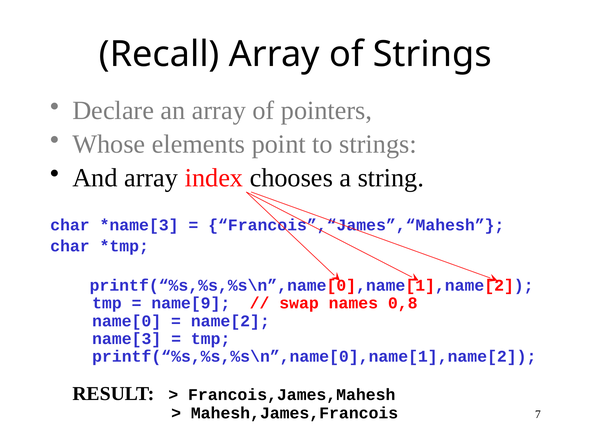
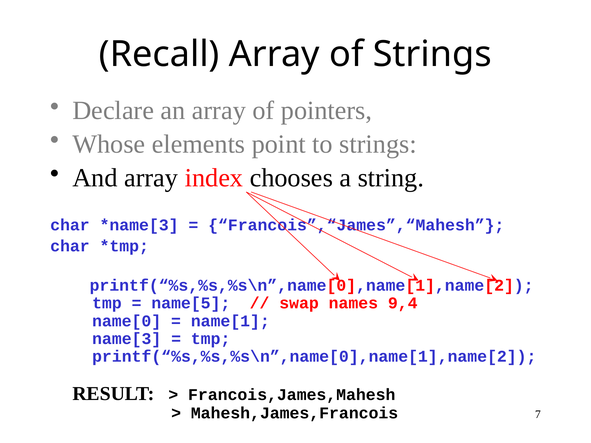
name[9: name[9 -> name[5 (191, 303)
0,8: 0,8 -> 9,4 (403, 303)
name[2: name[2 -> name[1 (230, 321)
